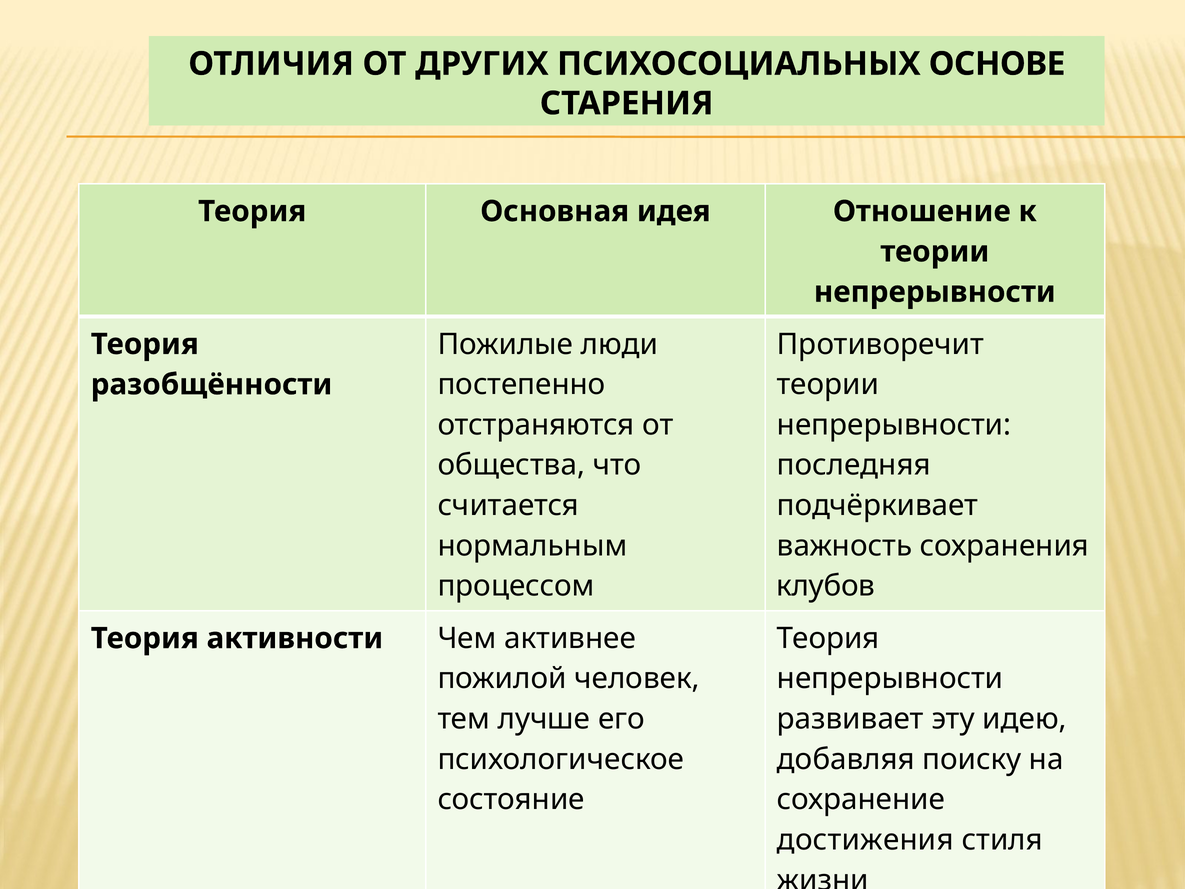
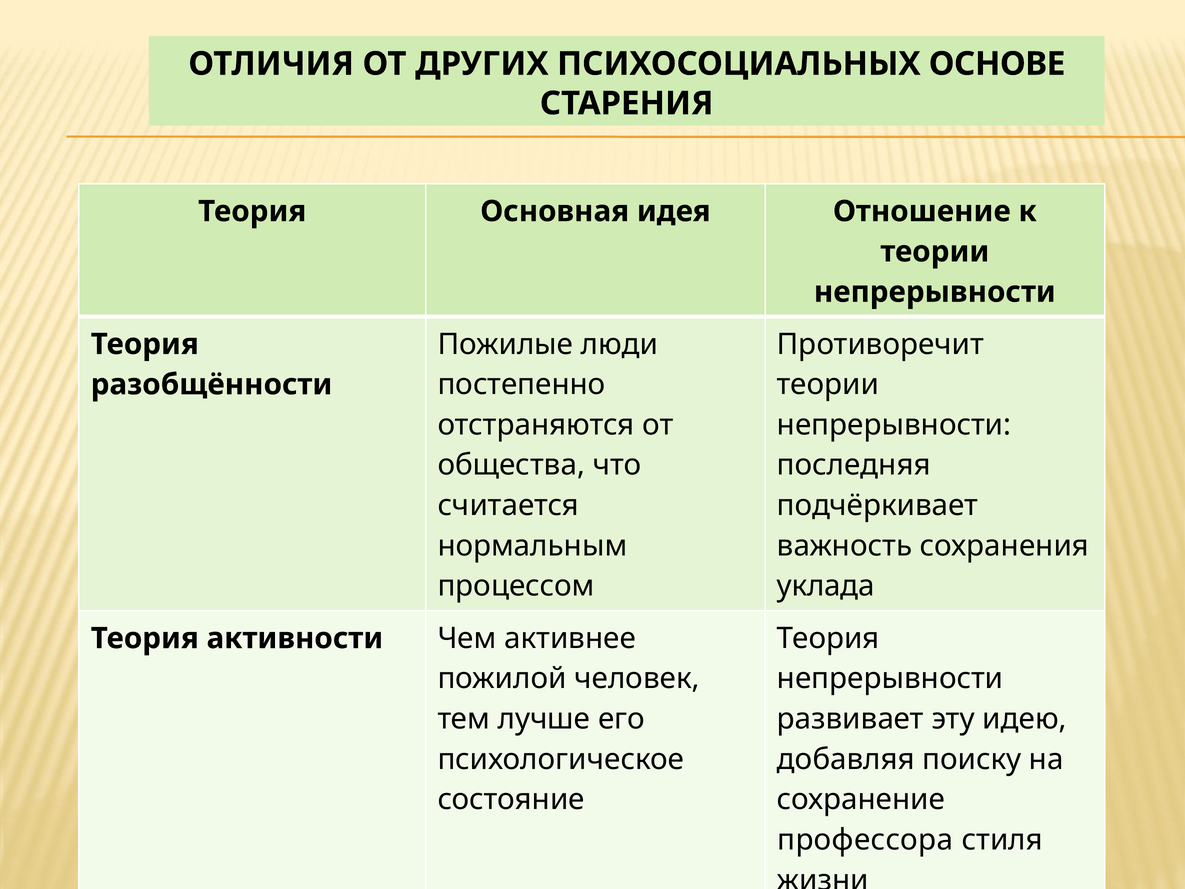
клубов: клубов -> уклада (826, 586)
достижения: достижения -> профессора (865, 840)
